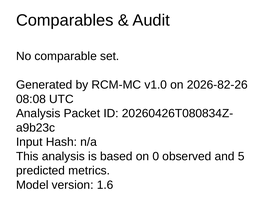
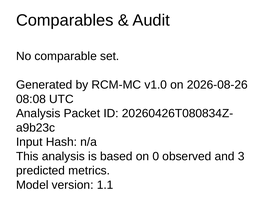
2026-82-26: 2026-82-26 -> 2026-08-26 (217, 85)
5: 5 -> 3 (241, 156)
1.6: 1.6 -> 1.1 (105, 185)
